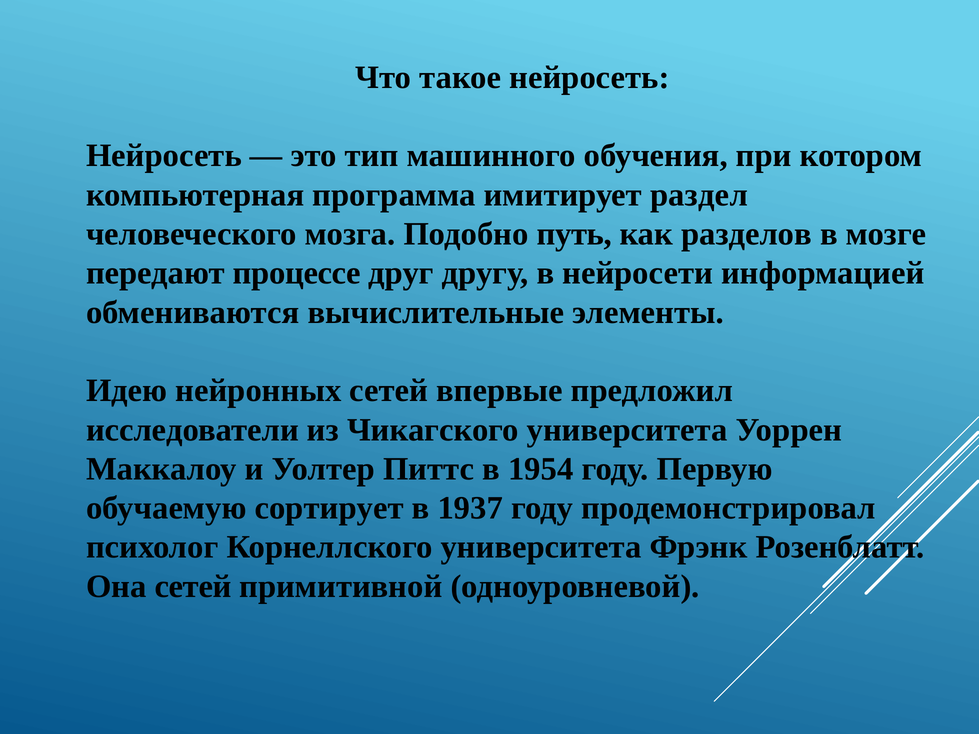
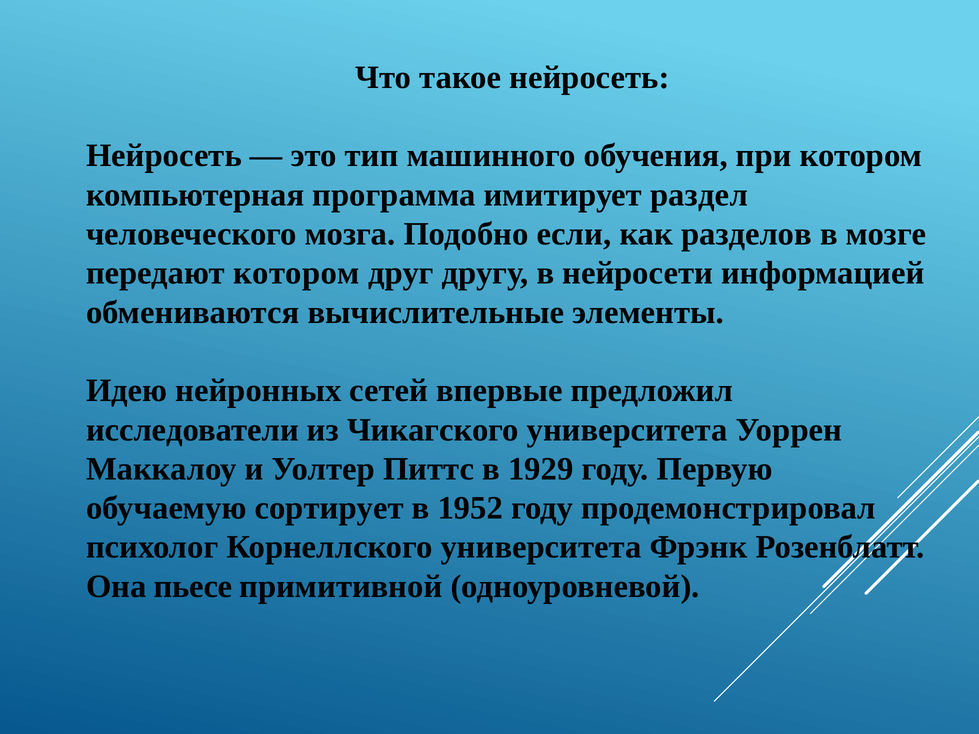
путь: путь -> если (574, 234)
передают процессе: процессе -> котором (296, 273)
1954: 1954 -> 1929 (541, 469)
1937: 1937 -> 1952 (470, 508)
Она сетей: сетей -> пьесе (193, 587)
